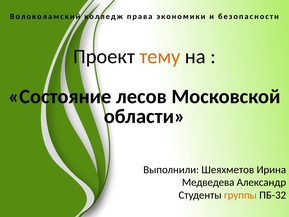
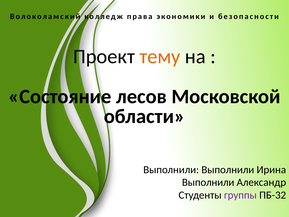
Выполнили Шеяхметов: Шеяхметов -> Выполнили (228, 169)
Медведева: Медведева -> Выполнили (208, 182)
группы colour: orange -> purple (240, 195)
